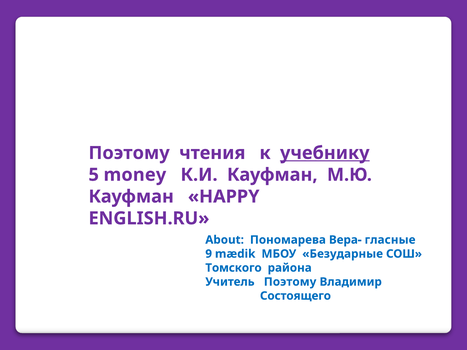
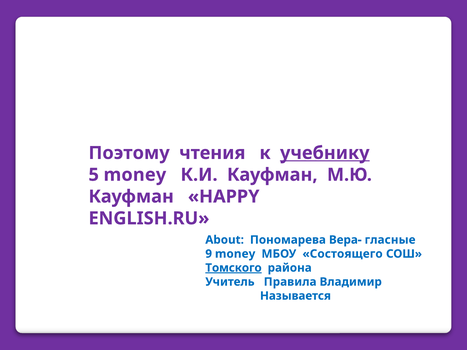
9 mædik: mædik -> money (235, 254)
Безударные: Безударные -> Состоящего (343, 254)
Томского underline: none -> present (234, 268)
Учитель Поэтому: Поэтому -> Правила (290, 282)
Состоящего: Состоящего -> Называется (295, 296)
